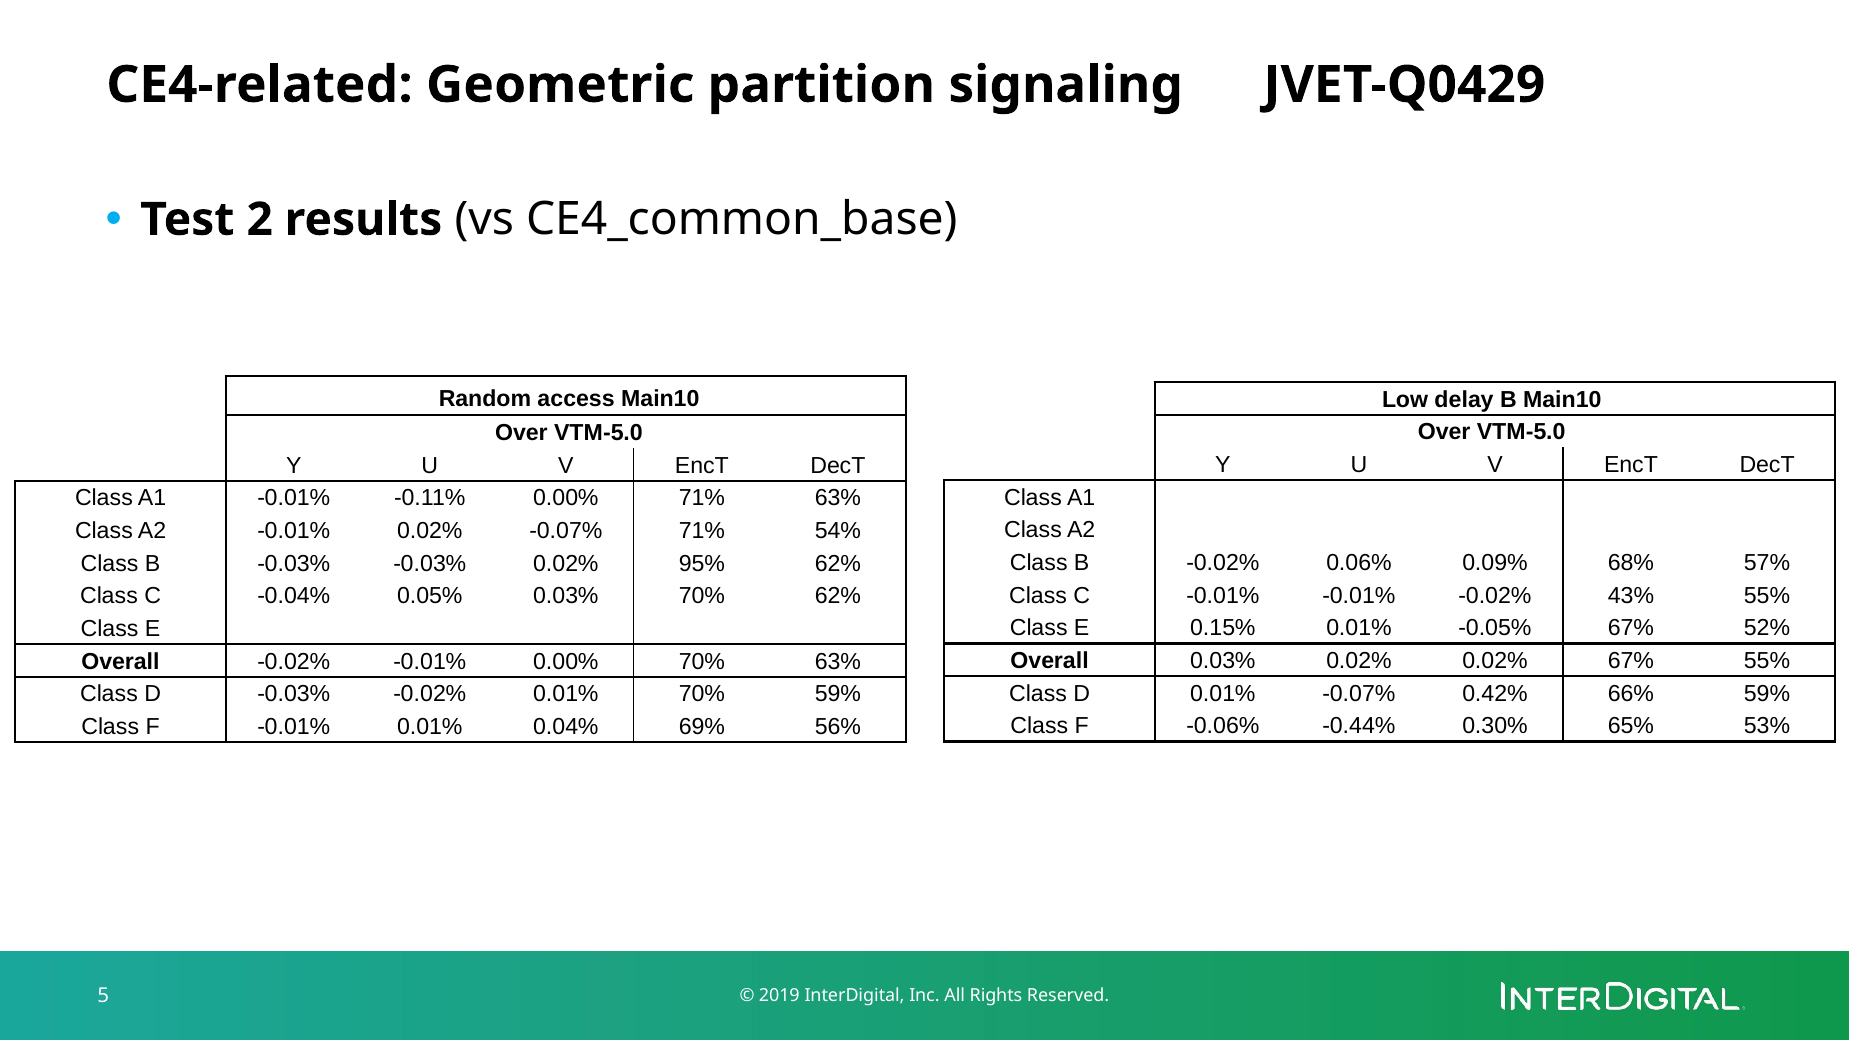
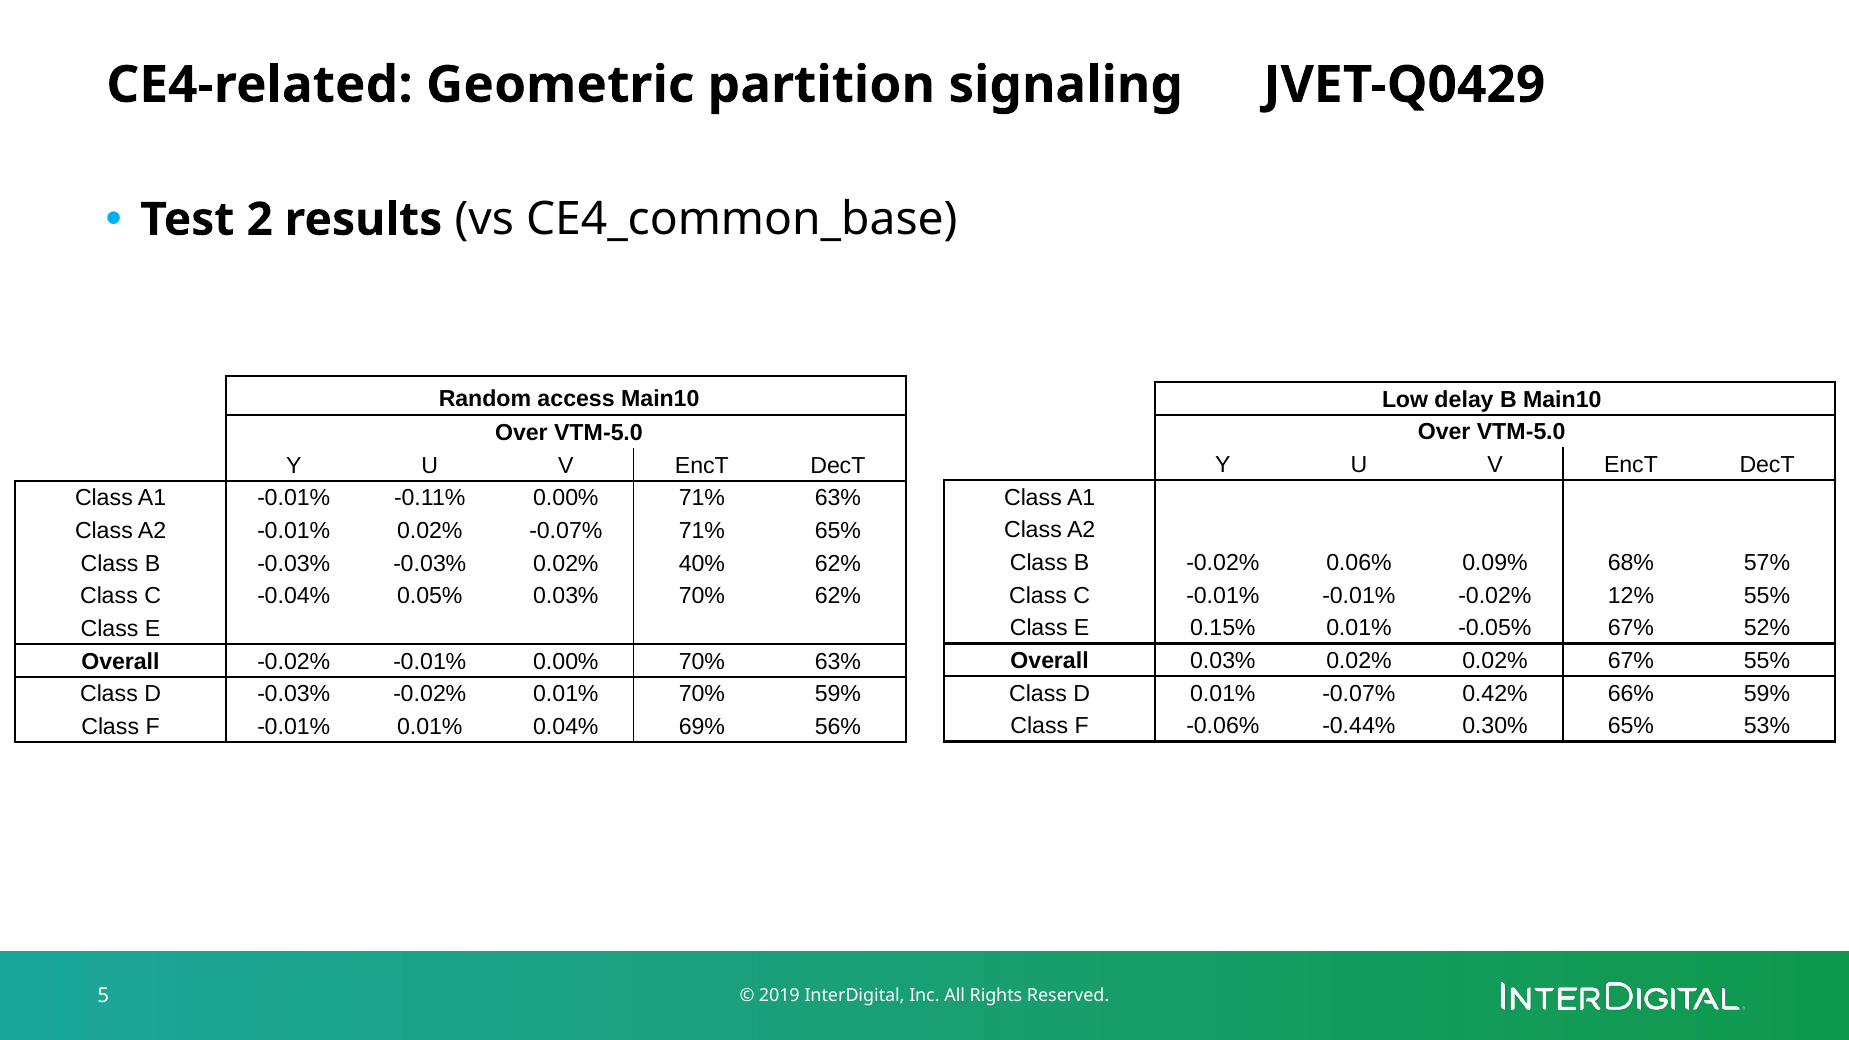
71% 54%: 54% -> 65% (838, 531)
95%: 95% -> 40% (702, 564)
43%: 43% -> 12% (1631, 596)
